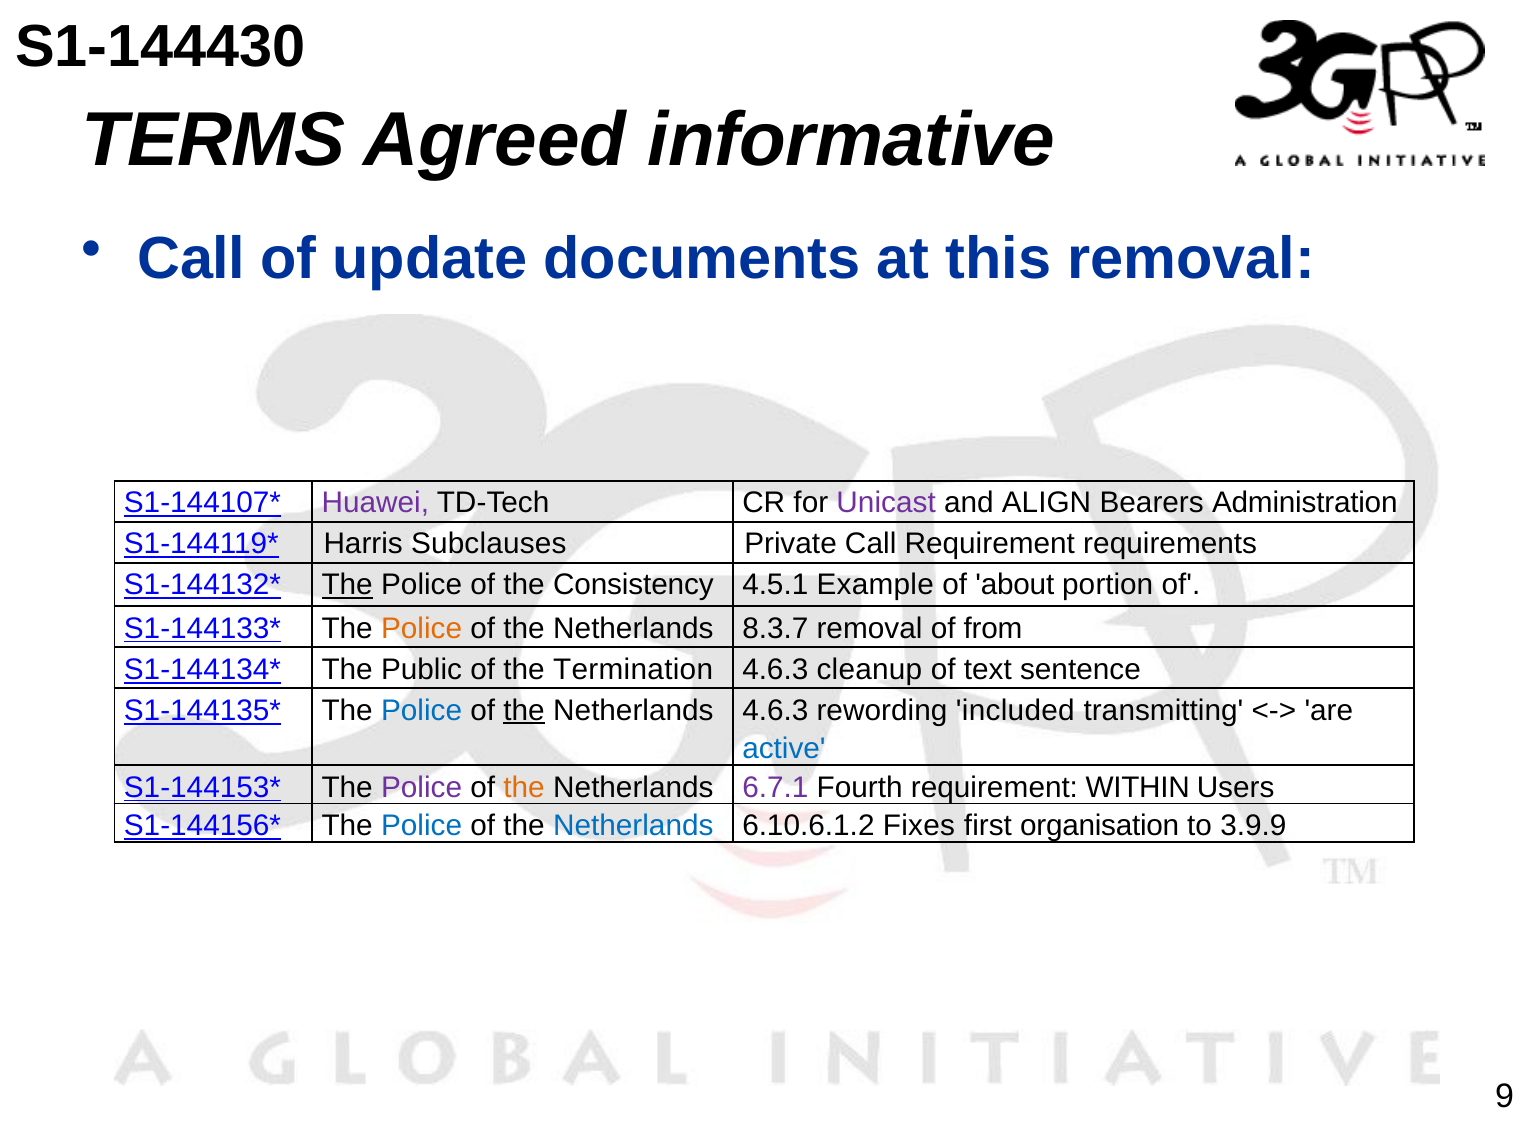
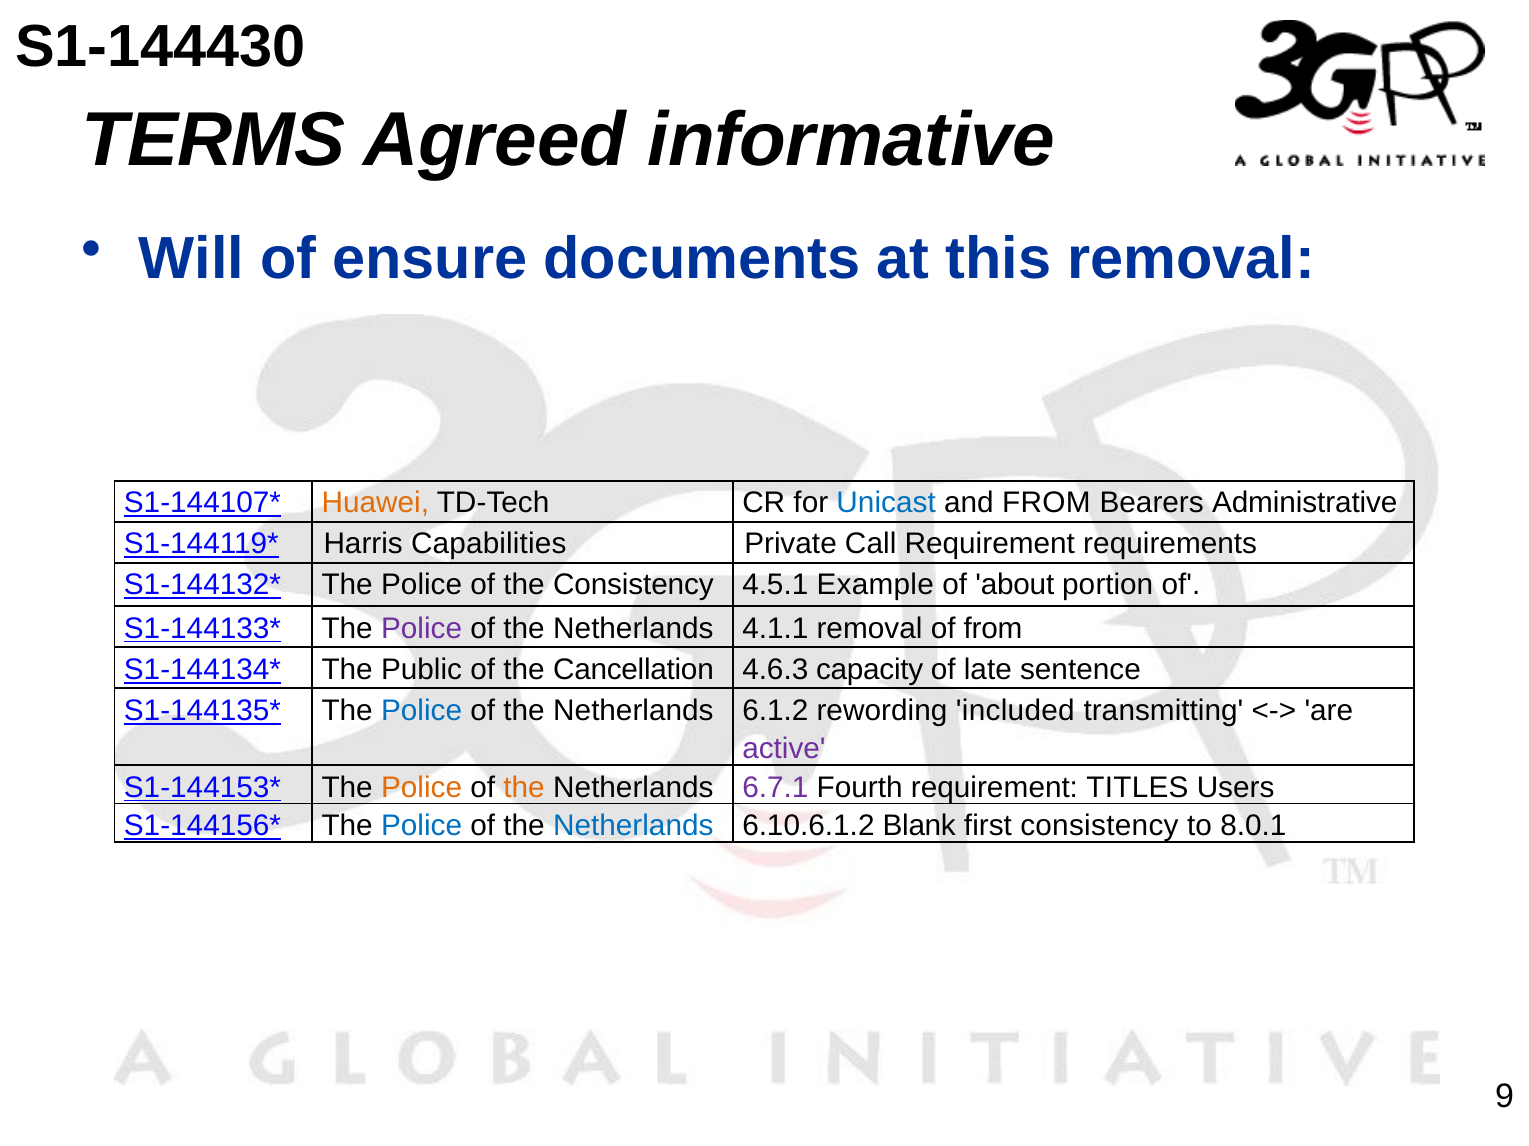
Call: Call -> Will (191, 259)
update: update -> ensure (430, 259)
Huawei colour: purple -> orange (375, 503)
Unicast colour: purple -> blue (886, 503)
and ALIGN: ALIGN -> FROM (1046, 503)
Administration: Administration -> Administrative (1305, 503)
Subclauses: Subclauses -> Capabilities (489, 544)
The underline: present -> none (347, 585)
Police colour: orange -> purple (422, 629)
8.3.7: 8.3.7 -> 4.1.1 (775, 629)
Termination: Termination -> Cancellation (633, 670)
cleanup: cleanup -> capacity (870, 670)
text: text -> late (988, 670)
the underline: present -> none (524, 711)
Netherlands 4.6.3: 4.6.3 -> 6.1.2 (775, 711)
active colour: blue -> purple (784, 749)
Police colour: purple -> orange (422, 788)
WITHIN: WITHIN -> TITLES (1137, 788)
Fixes: Fixes -> Blank (919, 826)
first organisation: organisation -> consistency (1099, 826)
3.9.9: 3.9.9 -> 8.0.1 (1253, 826)
